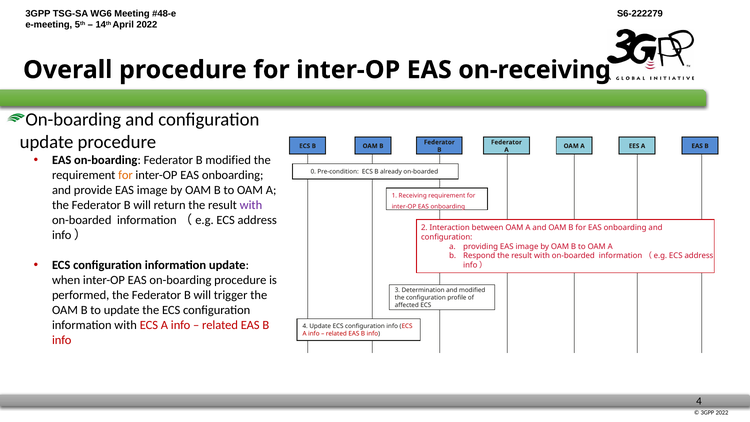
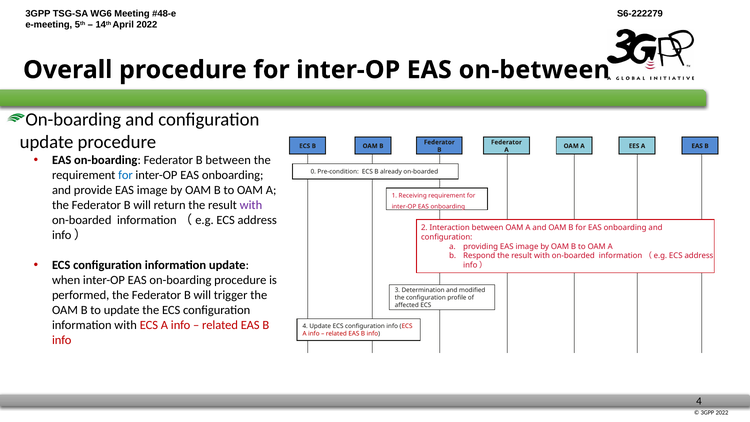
on-receiving: on-receiving -> on-between (534, 70)
B modified: modified -> between (228, 160)
for colour: orange -> blue (125, 175)
